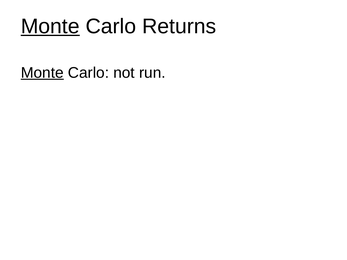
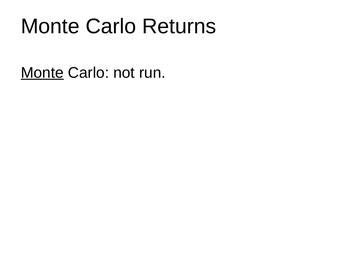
Monte underline: present -> none (50, 26)
